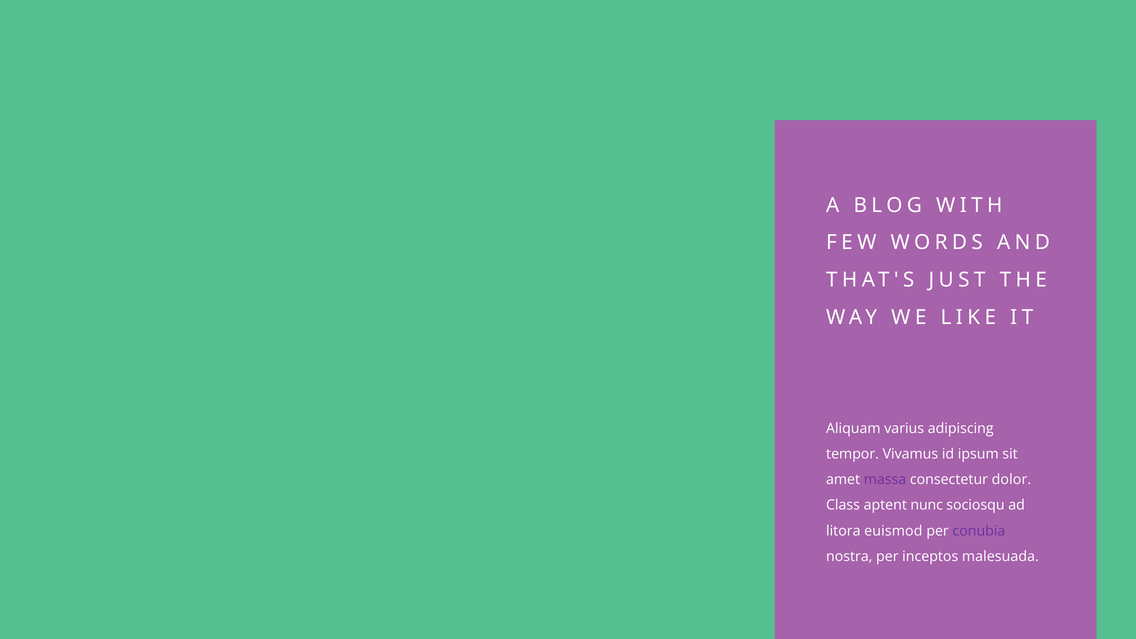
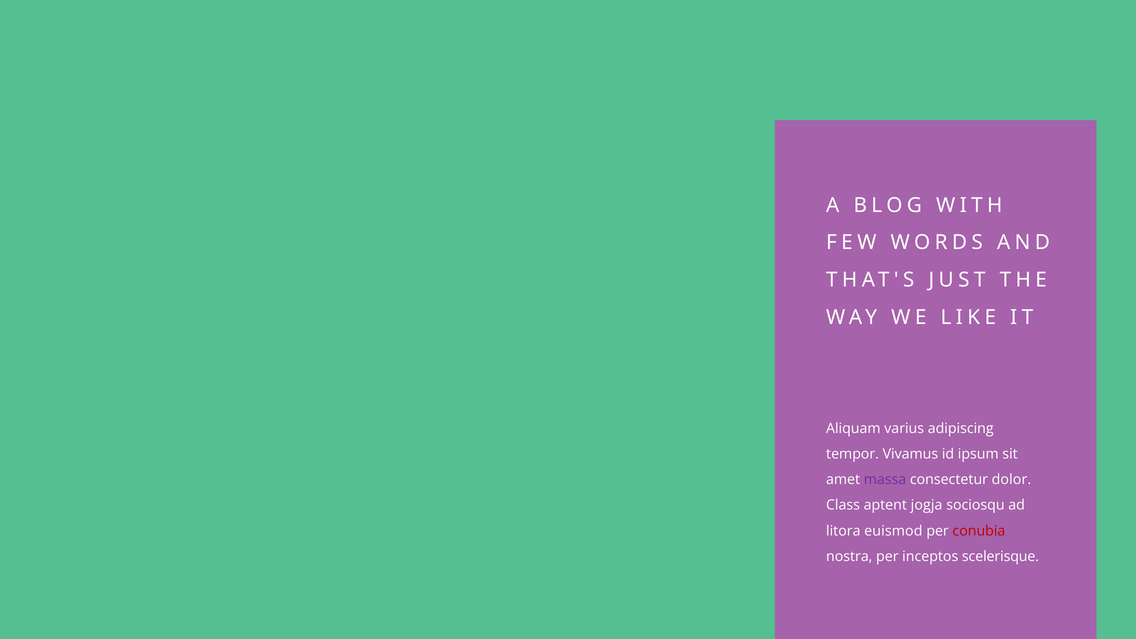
nunc: nunc -> jogja (927, 505)
conubia colour: purple -> red (979, 531)
malesuada: malesuada -> scelerisque (1000, 556)
